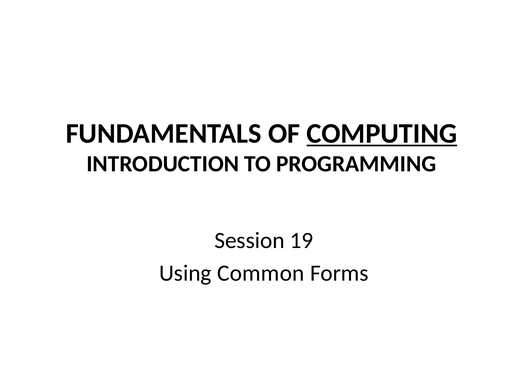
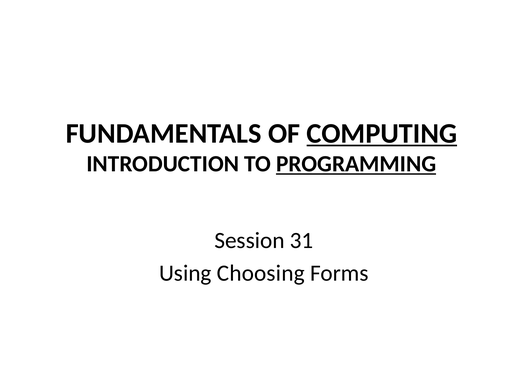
PROGRAMMING underline: none -> present (356, 164)
19: 19 -> 31 (302, 241)
Common: Common -> Choosing (261, 273)
